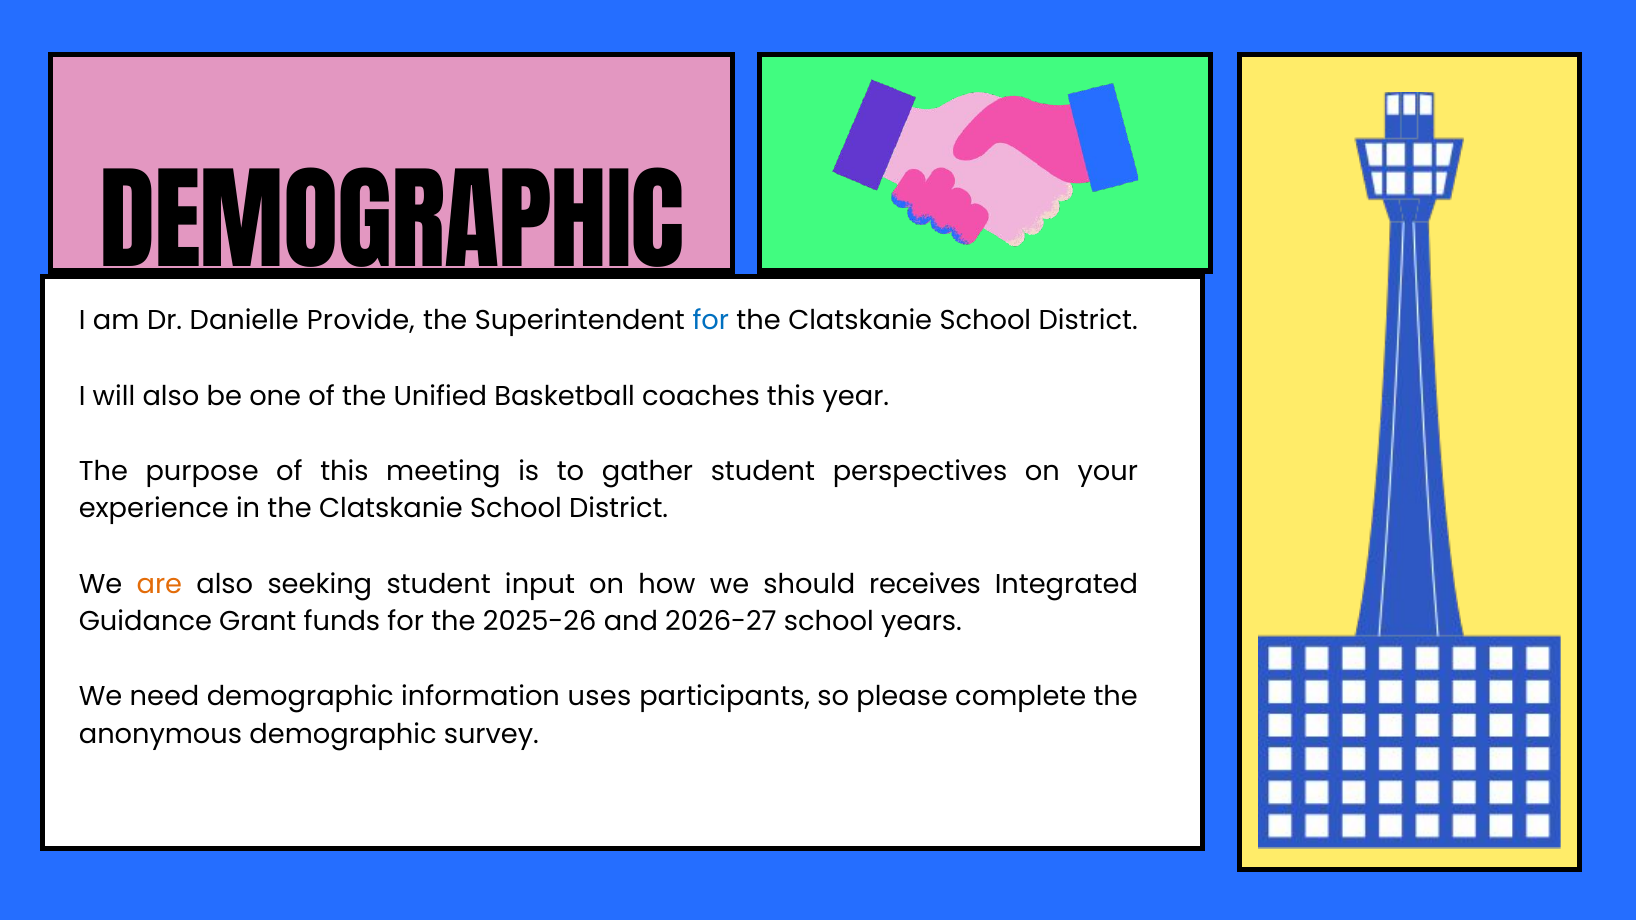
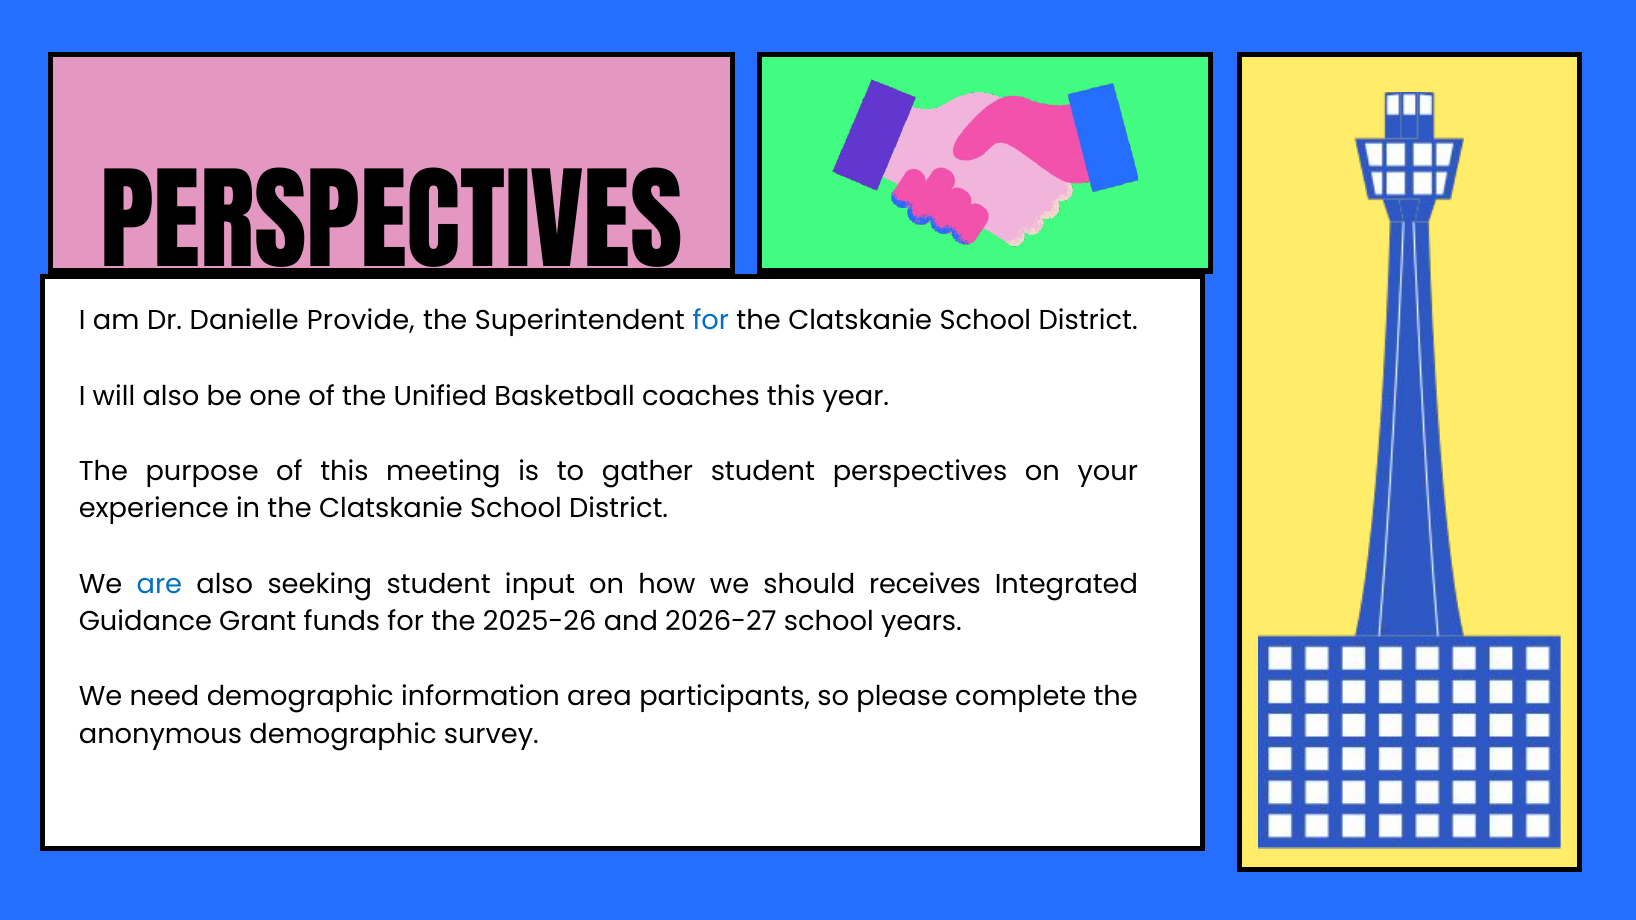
DEMOGRAPHIC: DEMOGRAPHIC -> PERSPECTIVES (392, 229)
are colour: orange -> blue (159, 584)
uses: uses -> area (599, 697)
